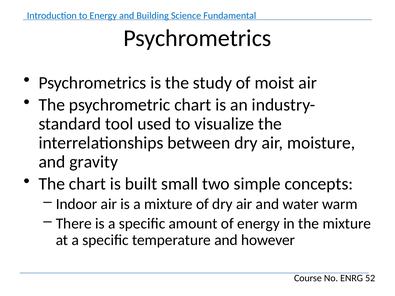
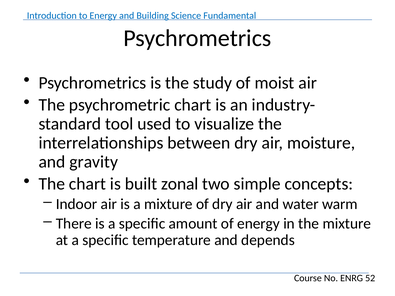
small: small -> zonal (180, 184)
however: however -> depends (268, 240)
